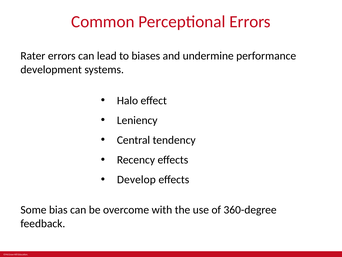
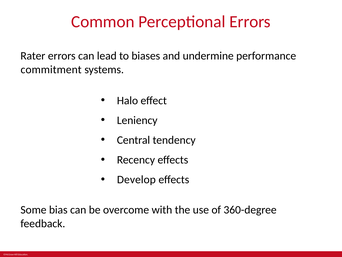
development: development -> commitment (51, 69)
